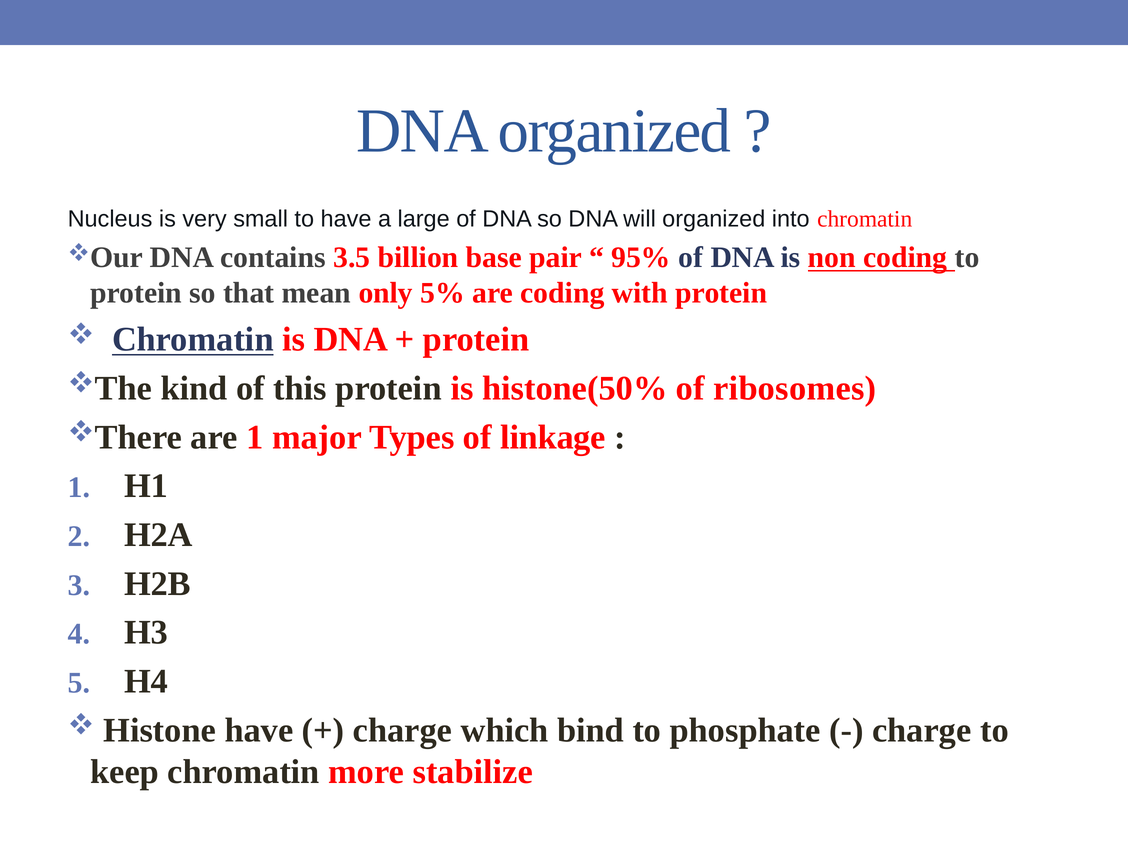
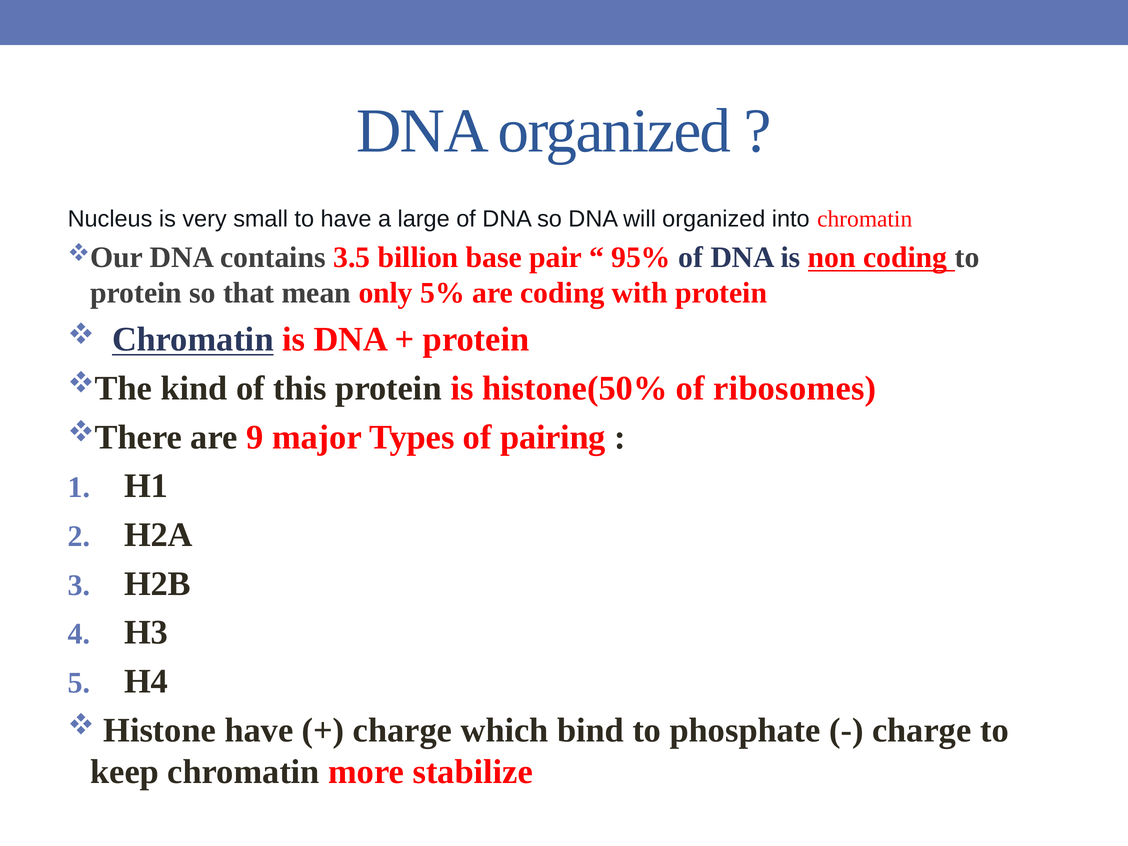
are 1: 1 -> 9 (255, 437)
linkage: linkage -> pairing (553, 437)
